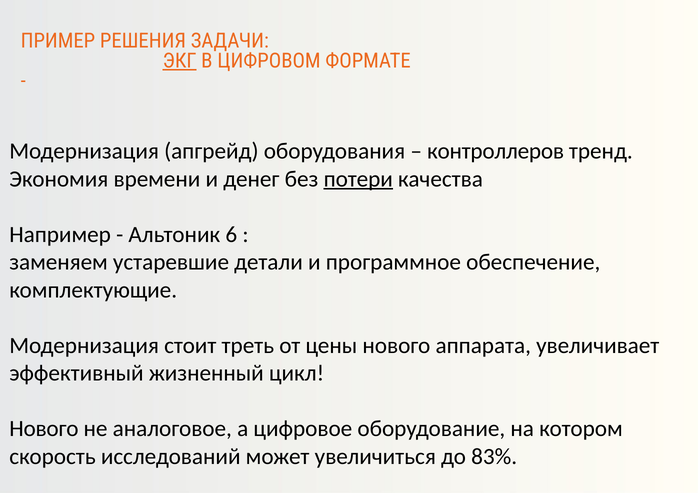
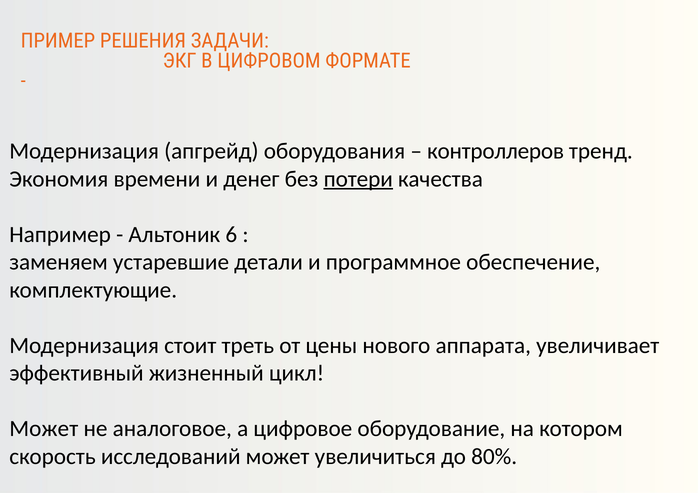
ЭКГ underline: present -> none (180, 61)
Нового: Нового -> Может (44, 429)
83%: 83% -> 80% (494, 457)
